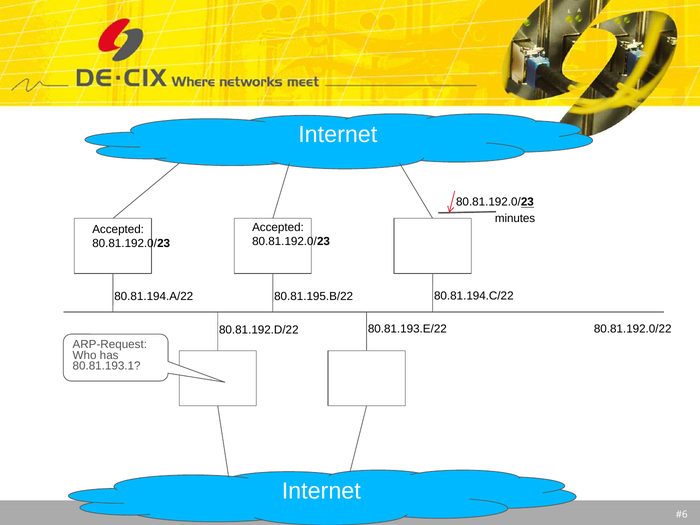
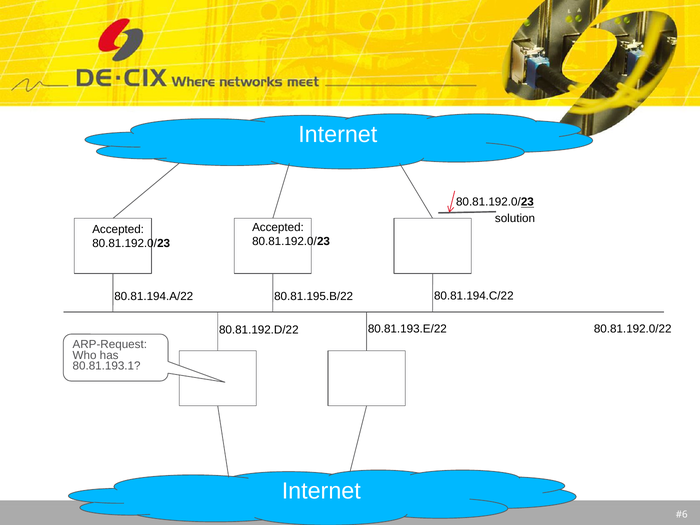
minutes: minutes -> solution (515, 219)
